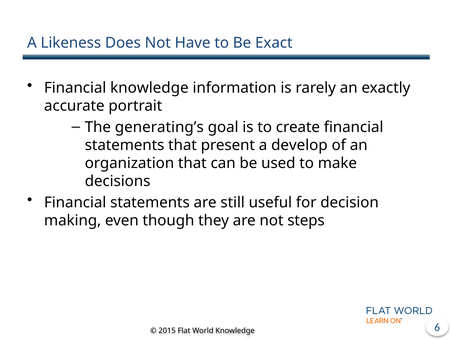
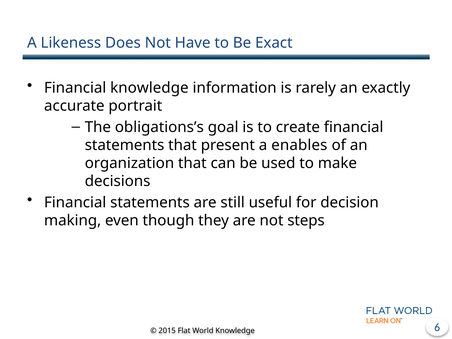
generating’s: generating’s -> obligations’s (159, 127)
develop: develop -> enables (299, 145)
